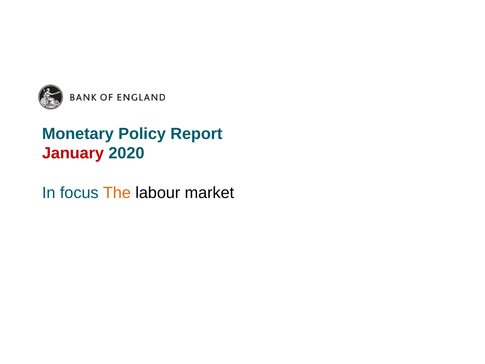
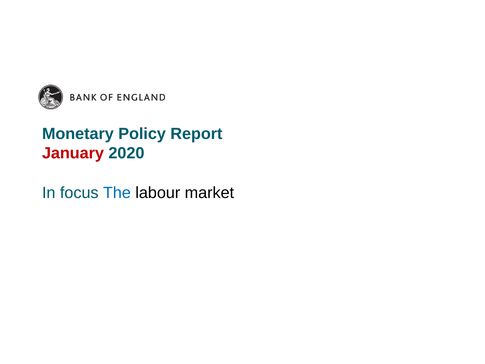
The colour: orange -> blue (117, 193)
